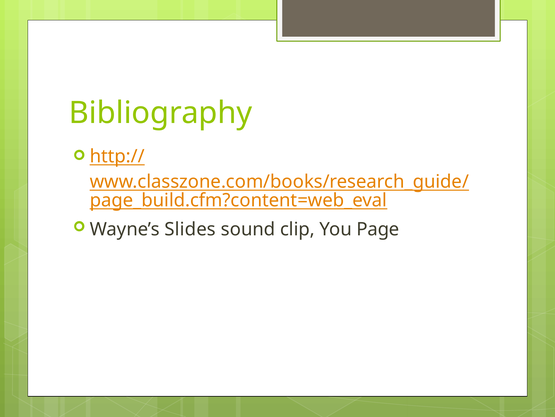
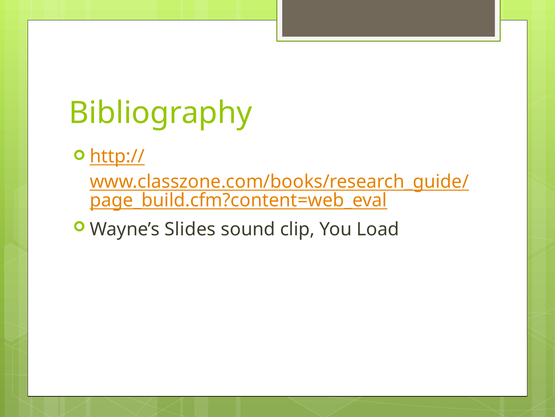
Page: Page -> Load (378, 229)
